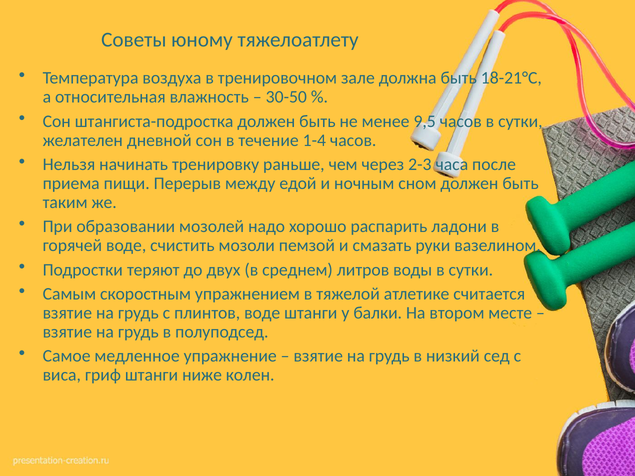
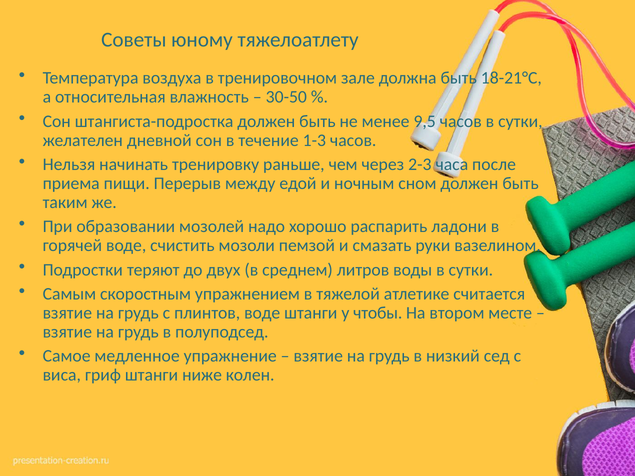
1-4: 1-4 -> 1-3 (314, 140)
балки: балки -> чтобы (378, 313)
